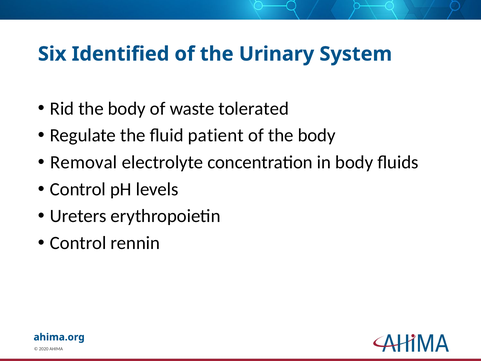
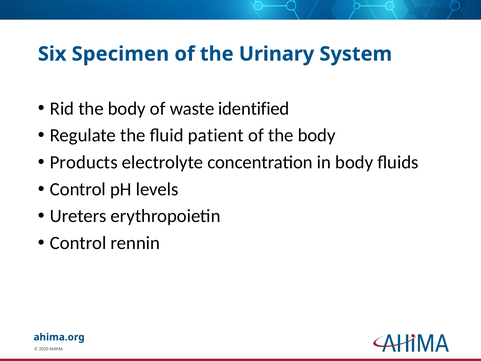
Identified: Identified -> Specimen (120, 54)
tolerated: tolerated -> identified (254, 108)
Removal: Removal -> Products (84, 162)
